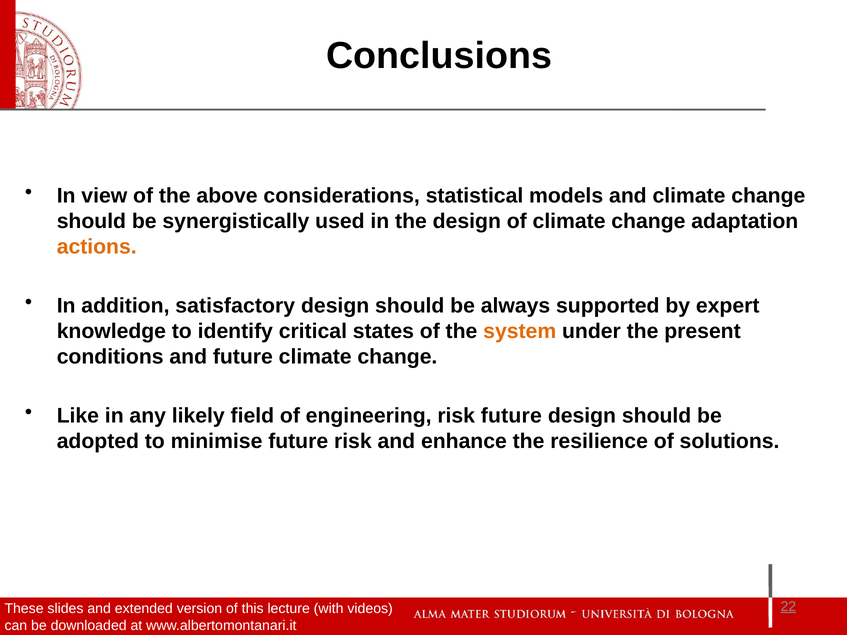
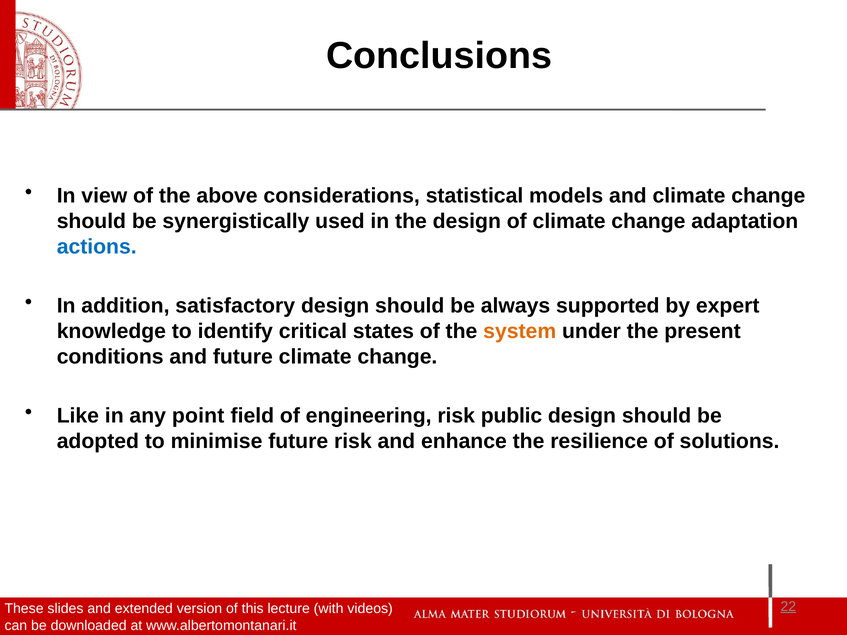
actions colour: orange -> blue (97, 247)
likely: likely -> point (198, 416)
risk future: future -> public (511, 416)
